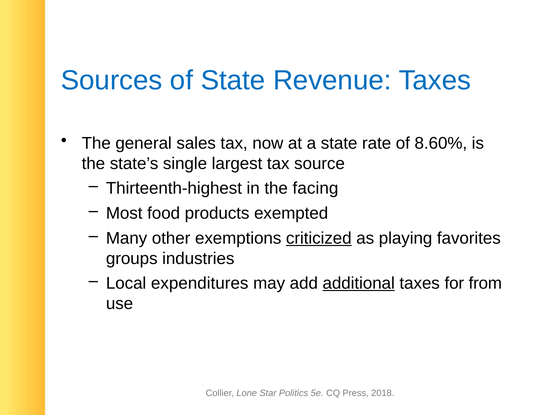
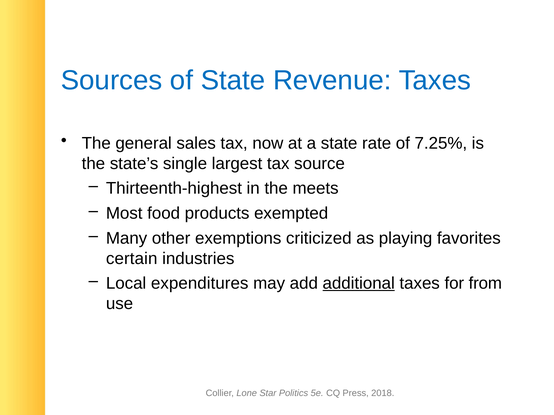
8.60%: 8.60% -> 7.25% (441, 143)
facing: facing -> meets (316, 189)
criticized underline: present -> none (319, 238)
groups: groups -> certain (132, 259)
